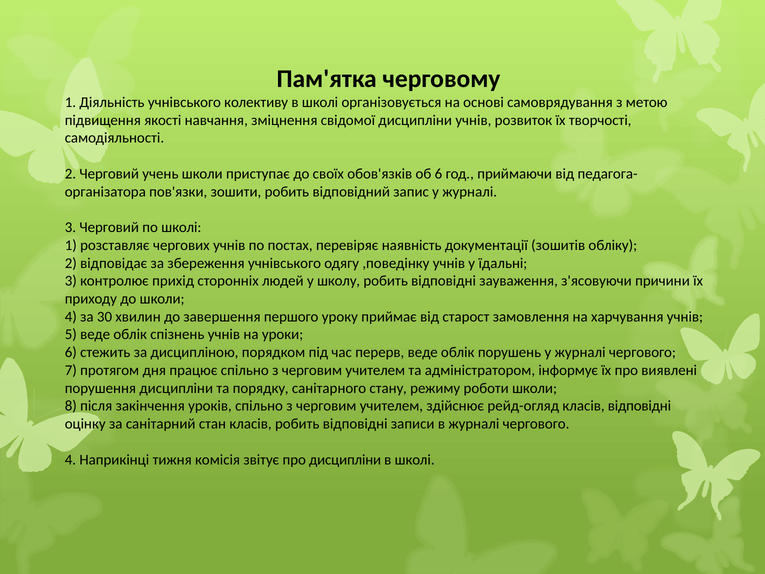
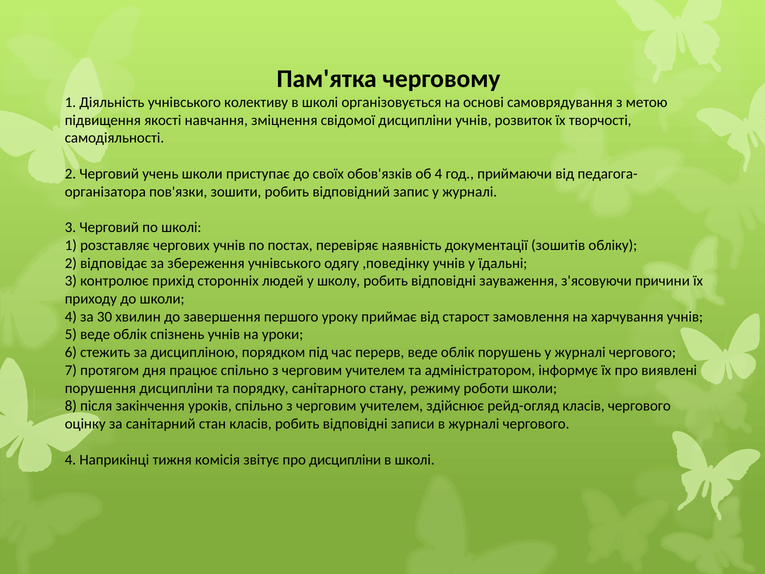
об 6: 6 -> 4 (439, 174)
класів відповідні: відповідні -> чергового (639, 406)
